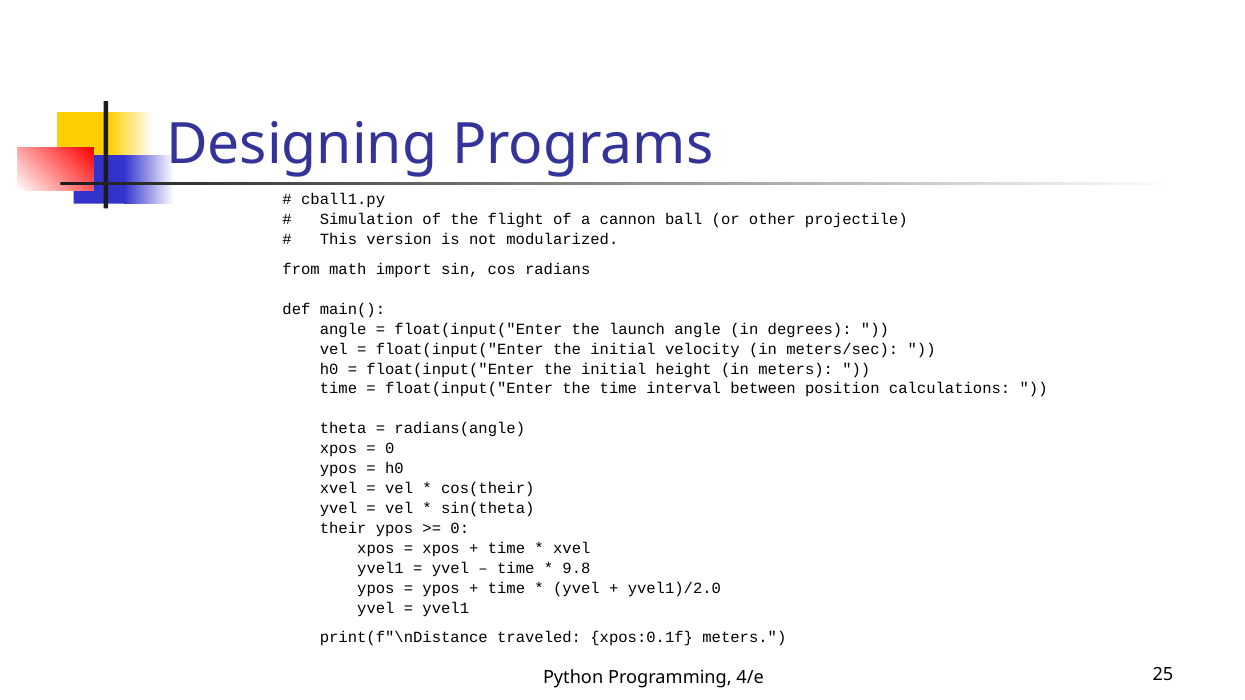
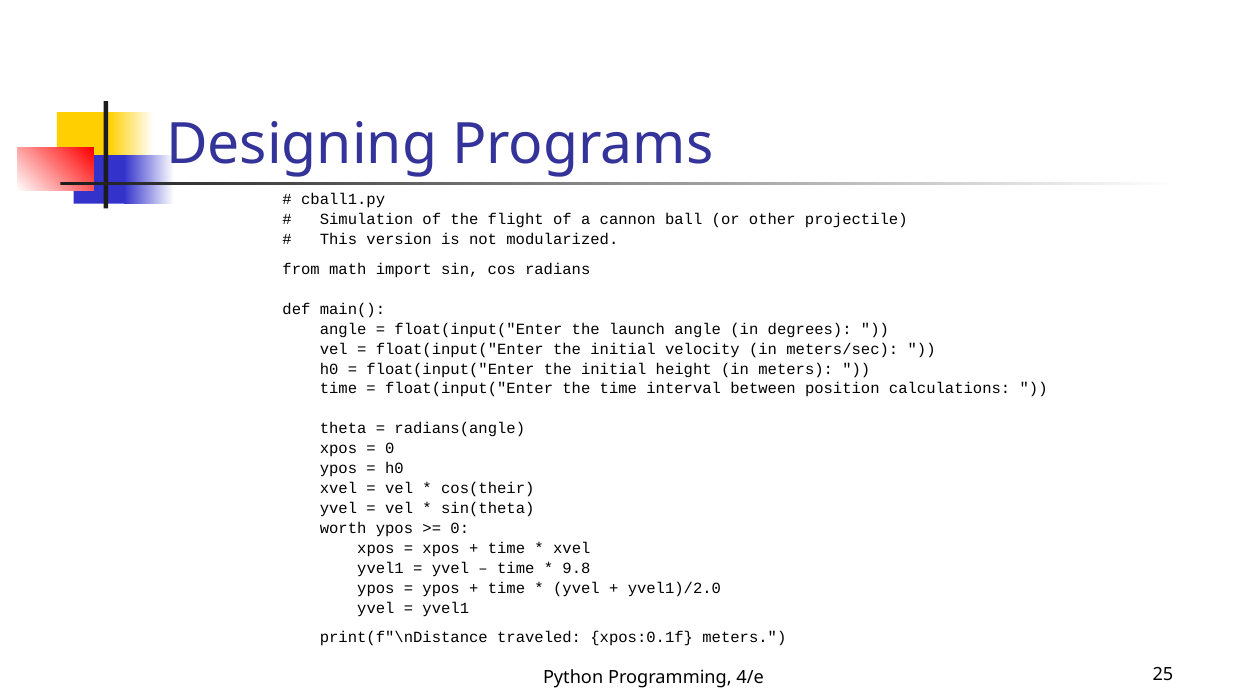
their: their -> worth (343, 528)
